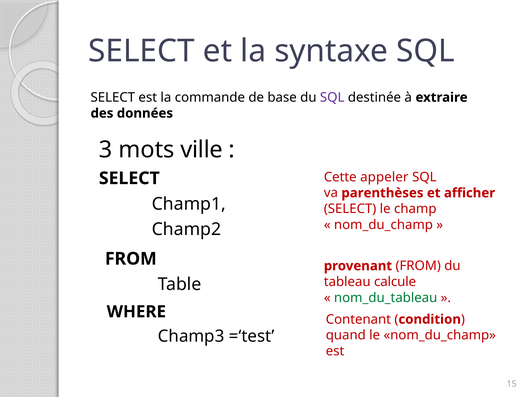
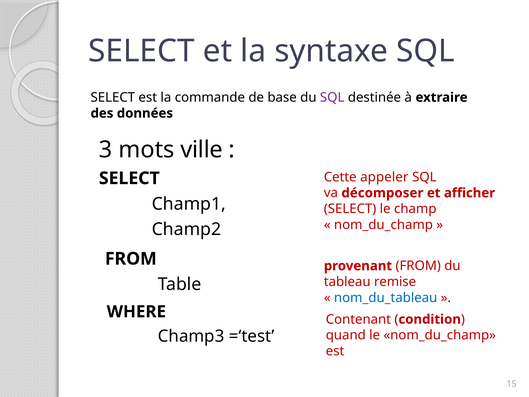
parenthèses: parenthèses -> décomposer (382, 193)
calcule: calcule -> remise (395, 282)
nom_du_tableau colour: green -> blue (386, 297)
